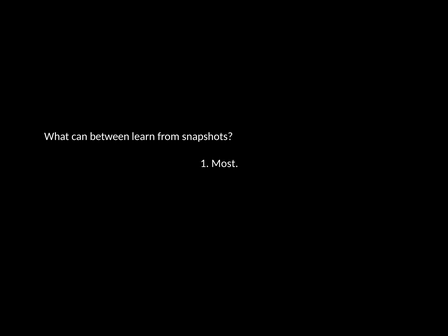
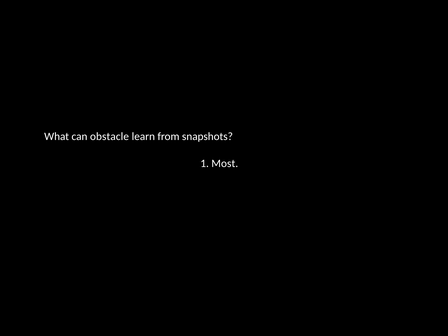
between: between -> obstacle (110, 137)
